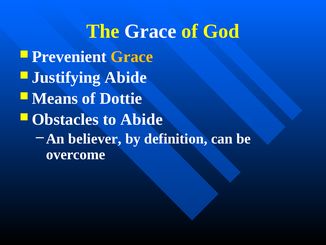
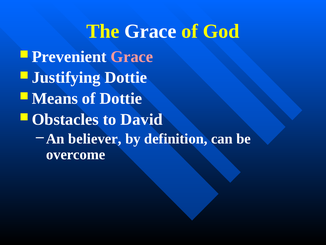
Grace colour: yellow -> pink (132, 57)
Justifying Abide: Abide -> Dottie (126, 77)
to Abide: Abide -> David (142, 119)
